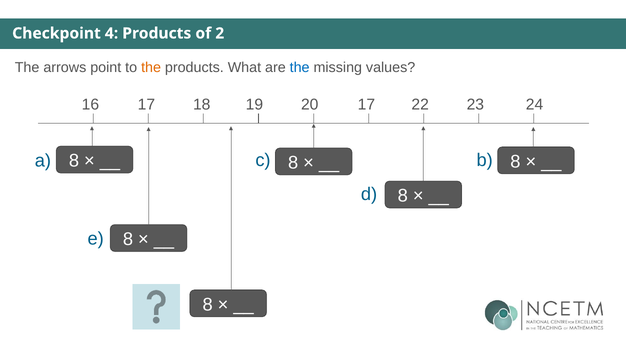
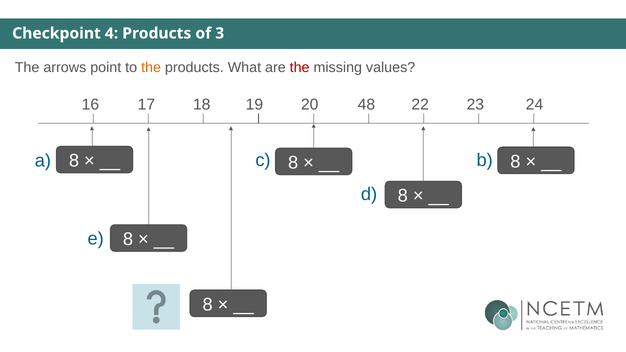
2: 2 -> 3 (220, 33)
the colour: blue -> red (300, 68)
20 17: 17 -> 48 (366, 105)
